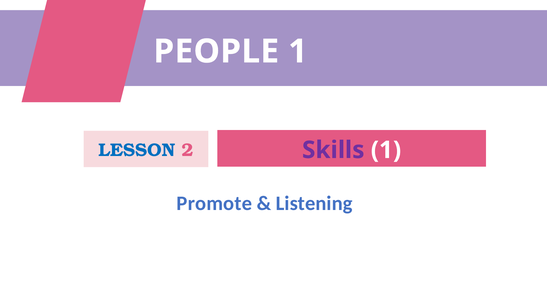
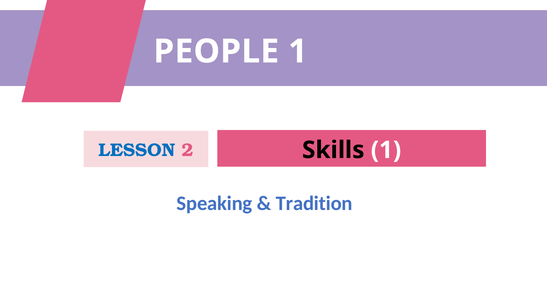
Skills colour: purple -> black (333, 150)
Promote: Promote -> Speaking (214, 203)
Listening: Listening -> Tradition (314, 203)
